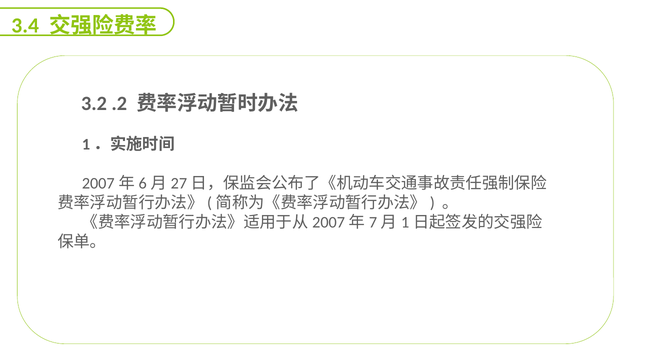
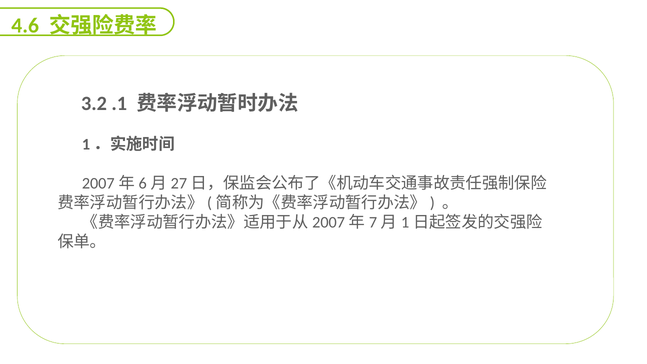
3.4: 3.4 -> 4.6 (25, 25)
.2: .2 -> .1 (119, 104)
